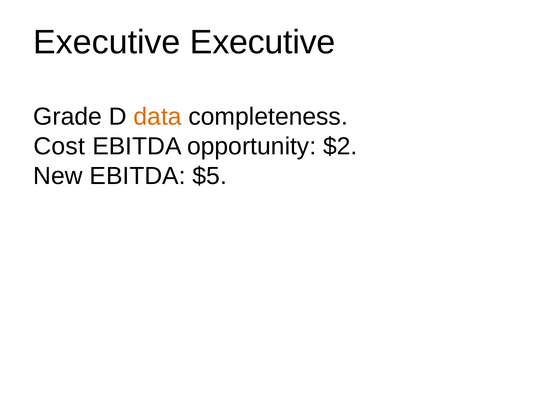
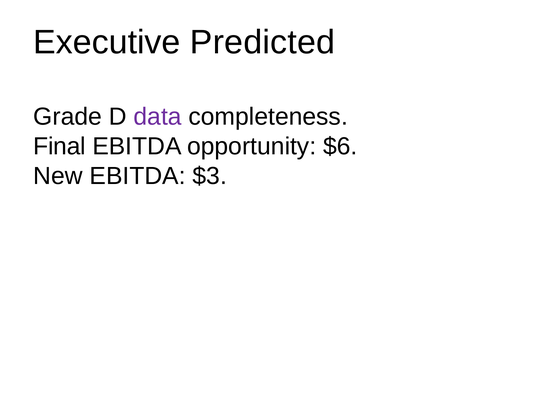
Executive Executive: Executive -> Predicted (262, 42)
data colour: orange -> purple (158, 117)
Cost: Cost -> Final (59, 146)
$2: $2 -> $6 (340, 146)
$5: $5 -> $3 (210, 176)
